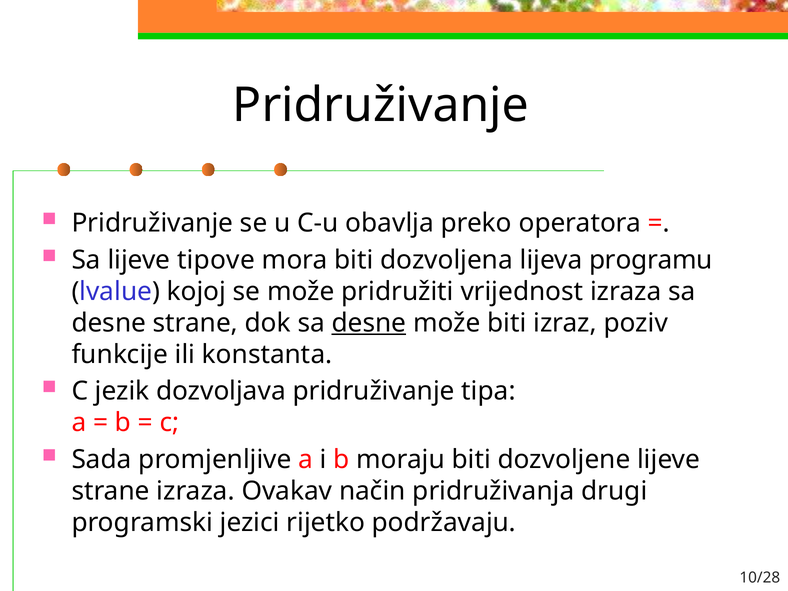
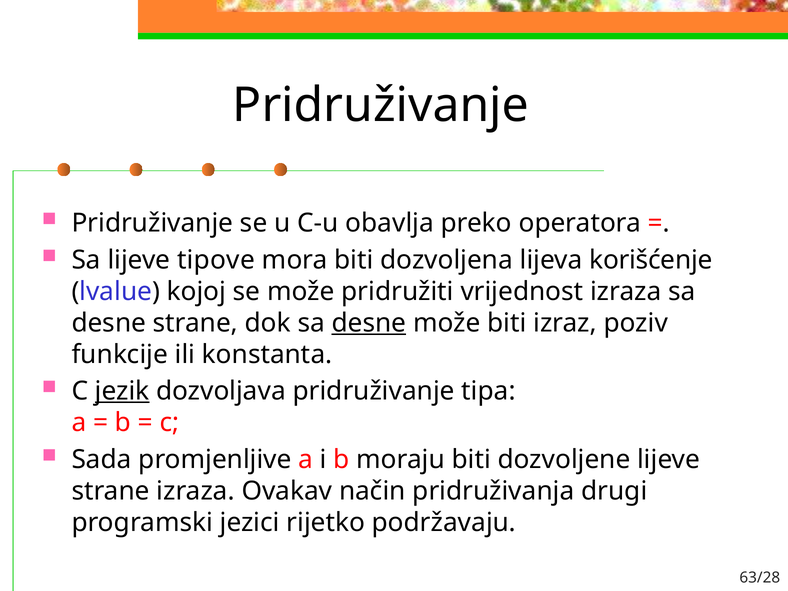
programu: programu -> korišćenje (651, 260)
jezik underline: none -> present (122, 391)
10/28: 10/28 -> 63/28 (760, 578)
